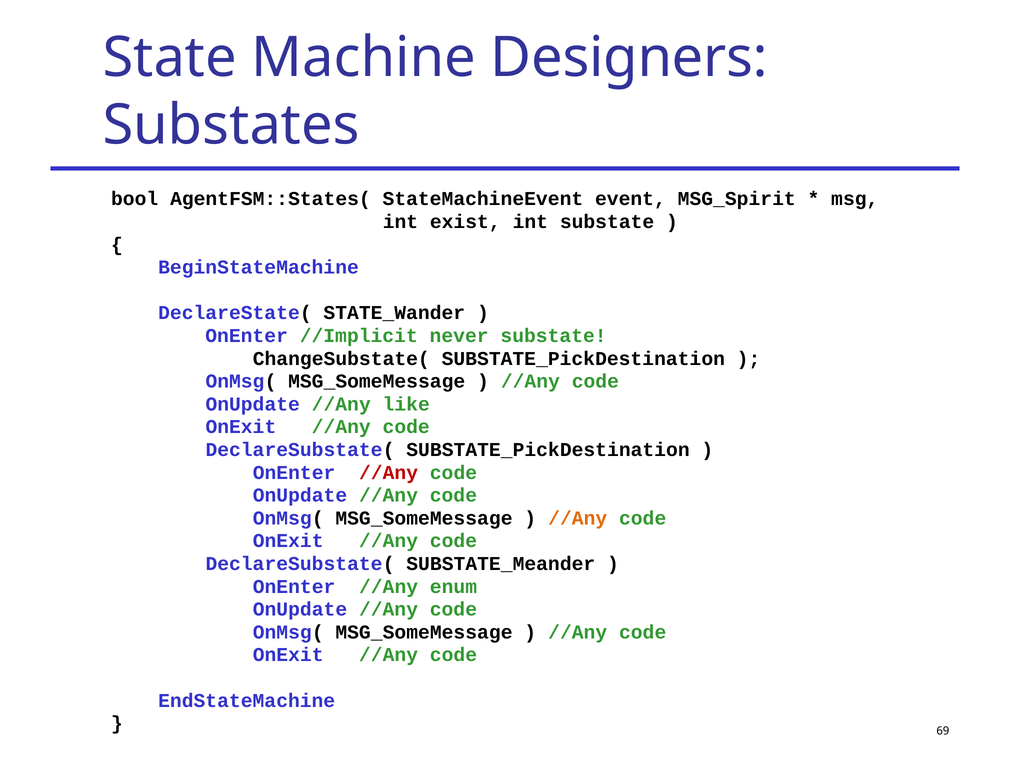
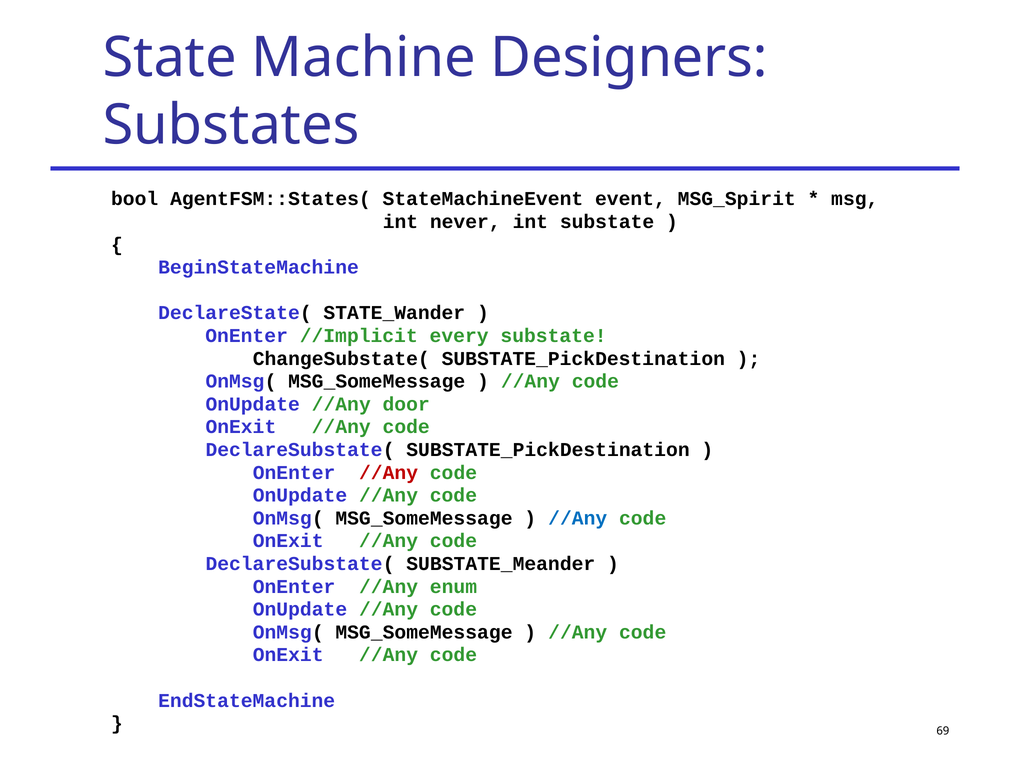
exist: exist -> never (465, 222)
never: never -> every (459, 336)
like: like -> door (406, 404)
//Any colour: orange -> blue (578, 518)
